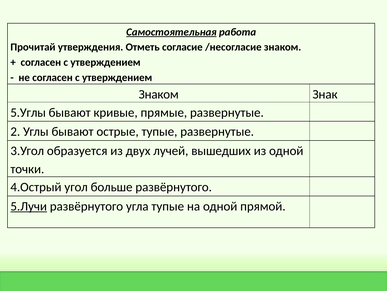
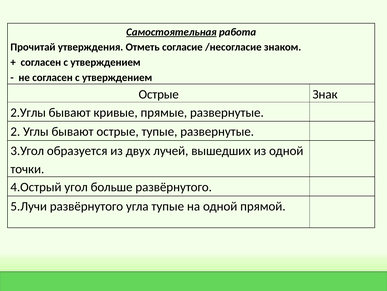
Знаком: Знаком -> Острые (159, 94)
5.Углы: 5.Углы -> 2.Углы (28, 112)
5.Лучи underline: present -> none (29, 206)
